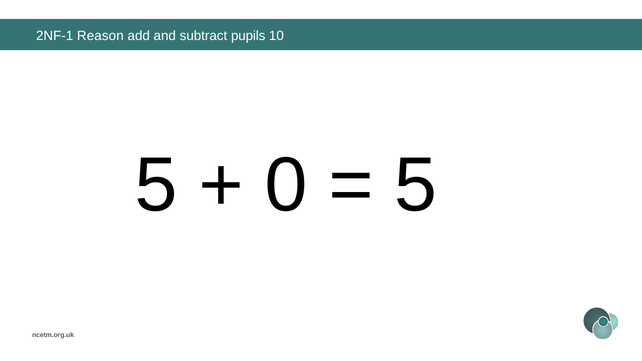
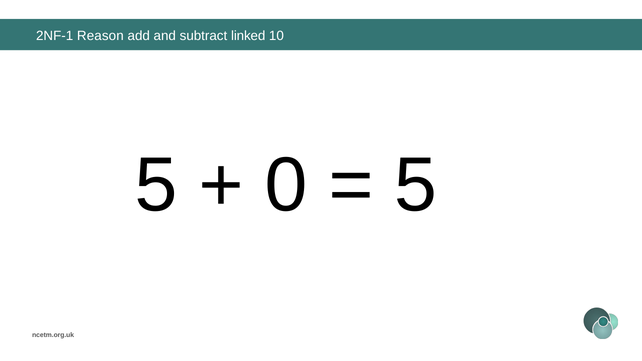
pupils: pupils -> linked (248, 36)
